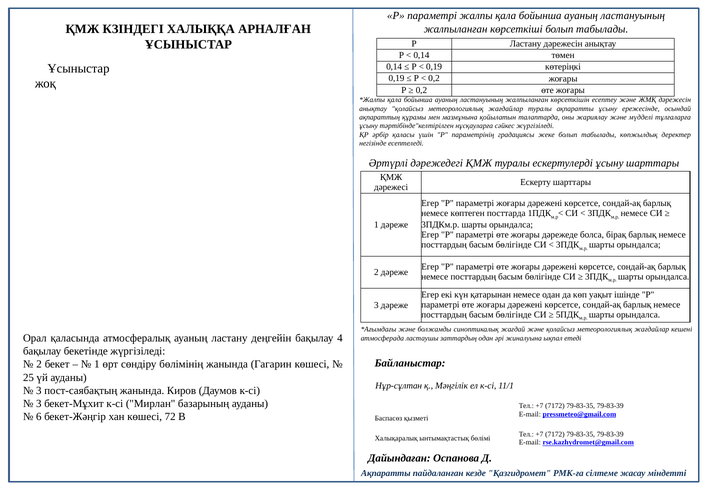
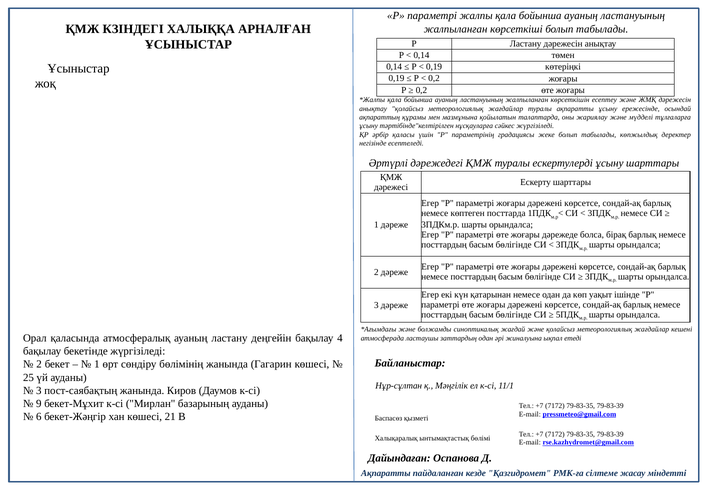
3: 3 -> 9 (39, 404)
72: 72 -> 21 (170, 417)
